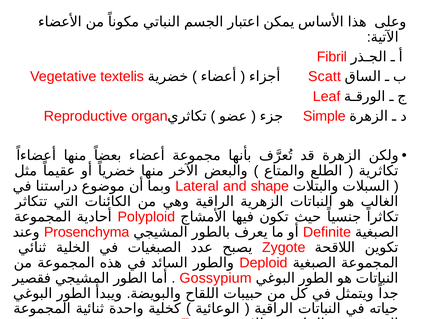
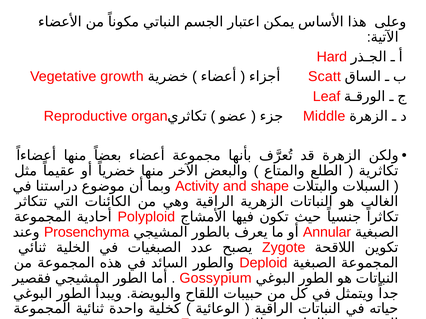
Fibril: Fibril -> Hard (332, 57)
textelis: textelis -> growth (122, 77)
Simple: Simple -> Middle (324, 116)
Lateral: Lateral -> Activity (197, 186)
Definite: Definite -> Annular (327, 232)
